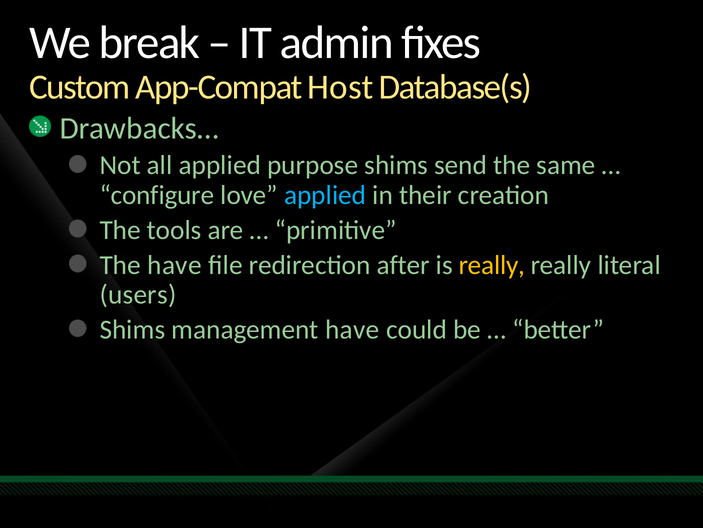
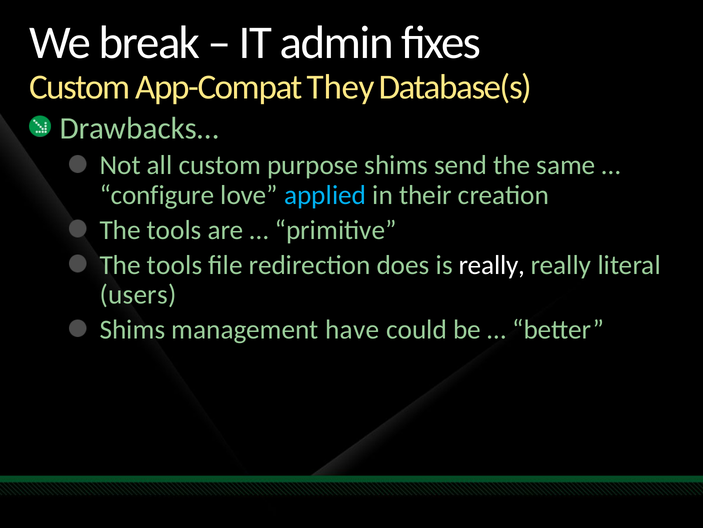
Host: Host -> They (341, 87)
all applied: applied -> custom (220, 165)
have: have -> tools (175, 265)
after: after -> does (403, 265)
really colour: yellow -> white (492, 265)
